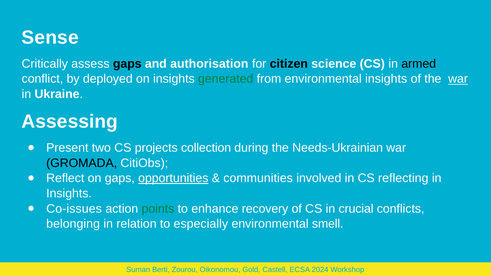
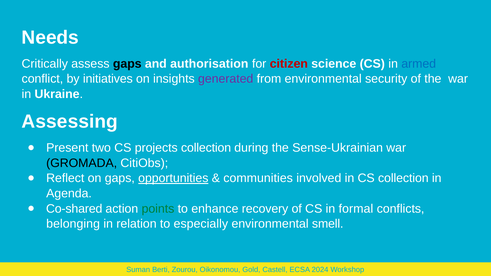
Sense: Sense -> Needs (50, 38)
citizen colour: black -> red (289, 64)
armed colour: black -> blue (419, 64)
deployed: deployed -> initiatives (108, 79)
generated colour: green -> purple (226, 79)
environmental insights: insights -> security (386, 79)
war underline: present -> none (458, 79)
Needs-Ukrainian: Needs-Ukrainian -> Sense-Ukrainian (338, 148)
CS reflecting: reflecting -> collection (403, 178)
Insights: Insights -> Agenda (69, 194)
Co-issues: Co-issues -> Co-shared (74, 209)
crucial: crucial -> formal (356, 209)
